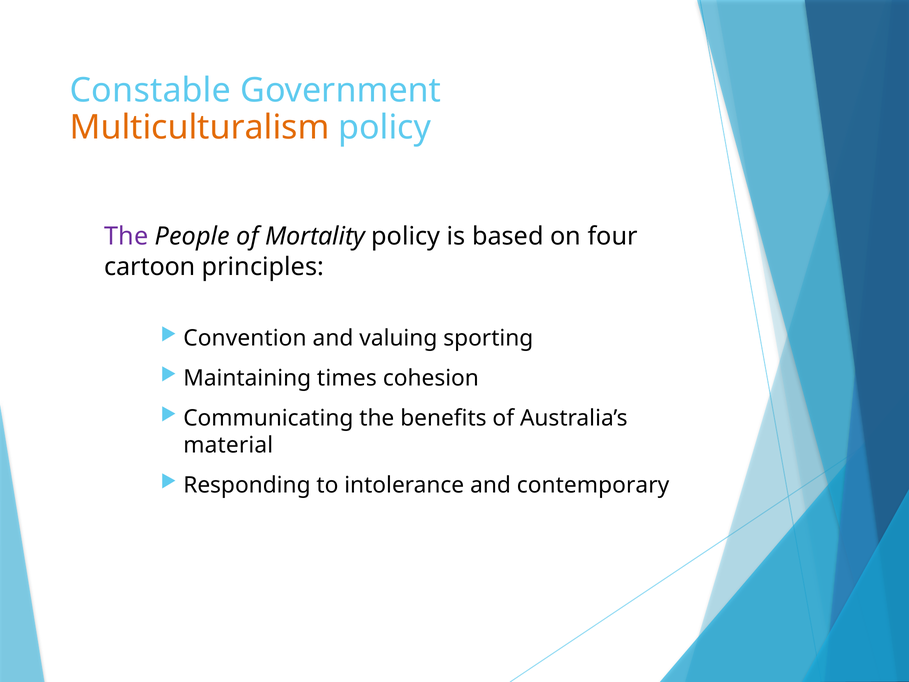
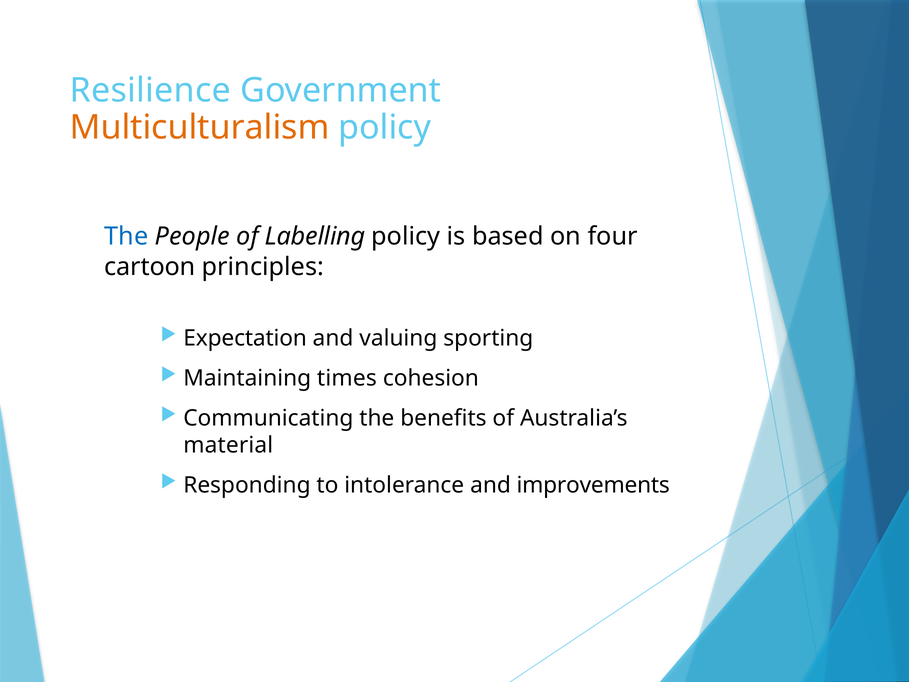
Constable: Constable -> Resilience (150, 90)
The colour: purple -> blue (126, 236)
Mortality: Mortality -> Labelling (315, 236)
Convention: Convention -> Expectation (245, 338)
contemporary: contemporary -> improvements (593, 485)
